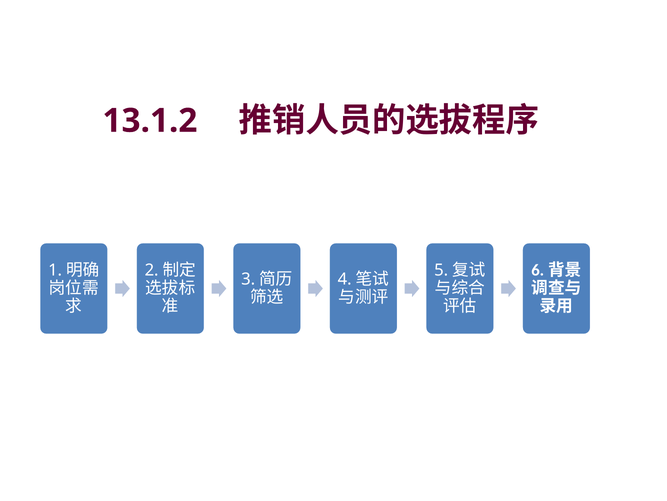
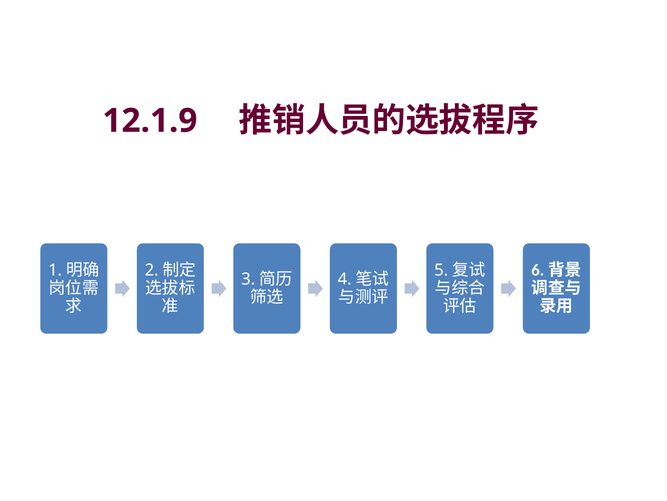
13.1.2: 13.1.2 -> 12.1.9 (150, 121)
